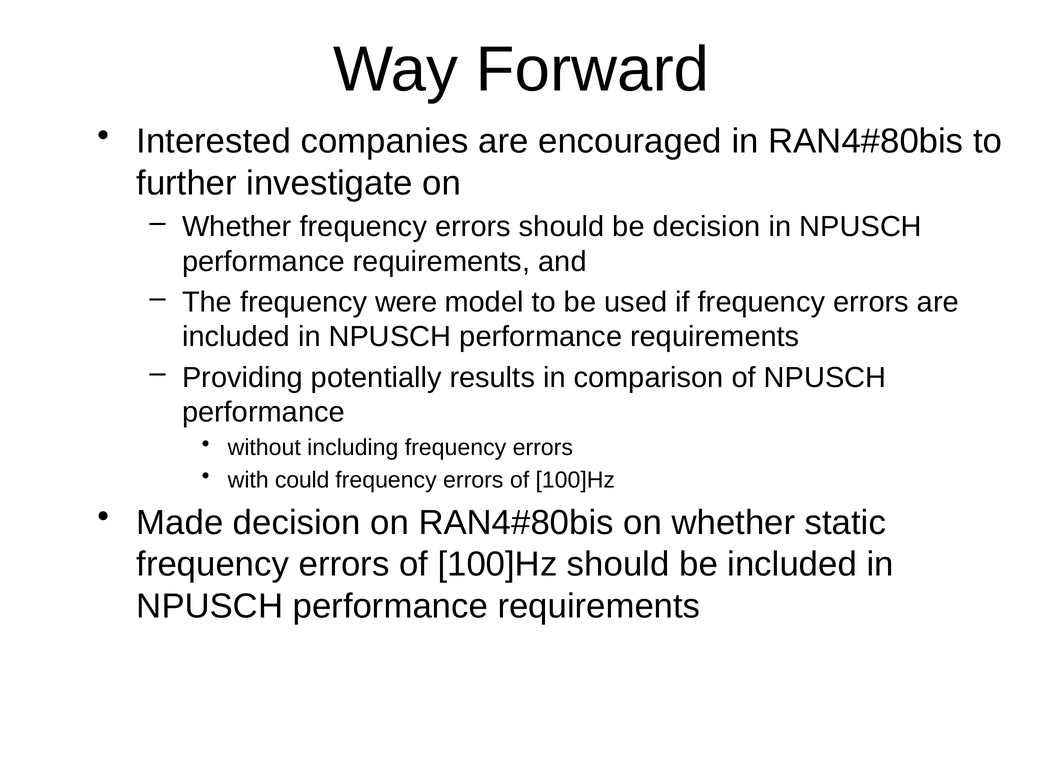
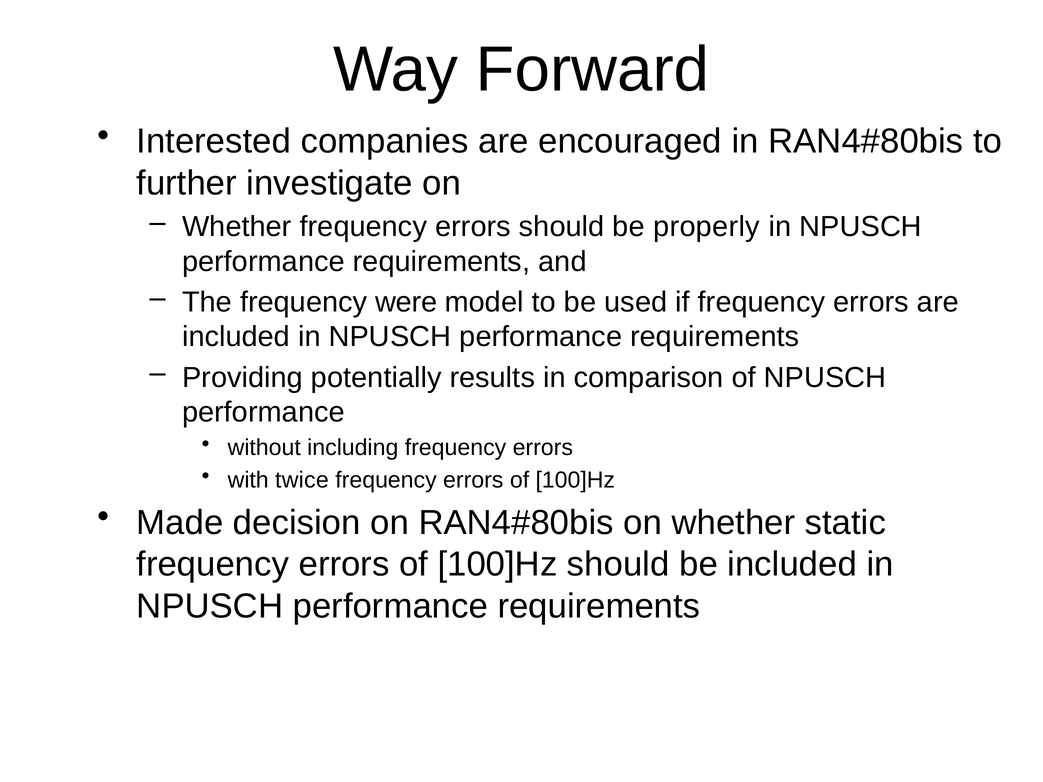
be decision: decision -> properly (707, 227)
could: could -> twice (302, 480)
